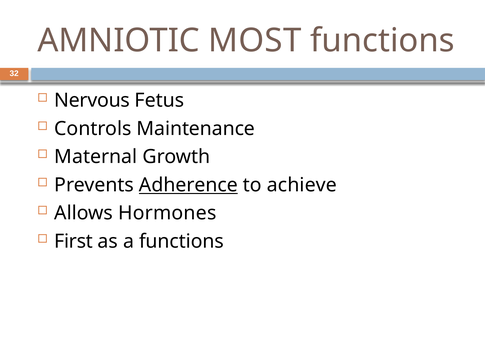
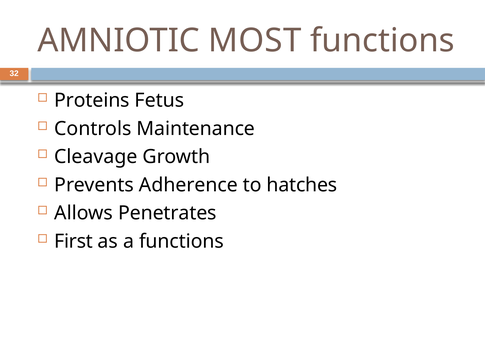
Nervous: Nervous -> Proteins (92, 100)
Maternal: Maternal -> Cleavage (96, 157)
Adherence underline: present -> none (188, 185)
achieve: achieve -> hatches (302, 185)
Hormones: Hormones -> Penetrates (167, 213)
